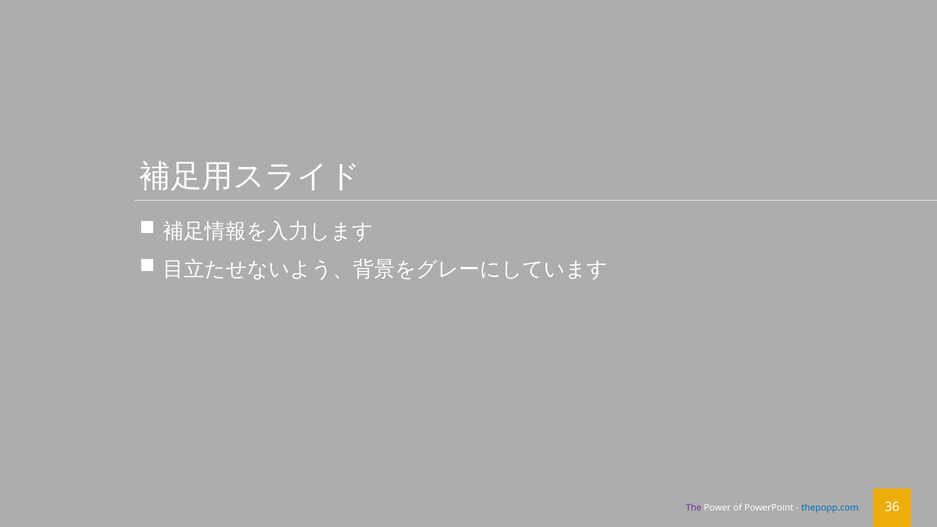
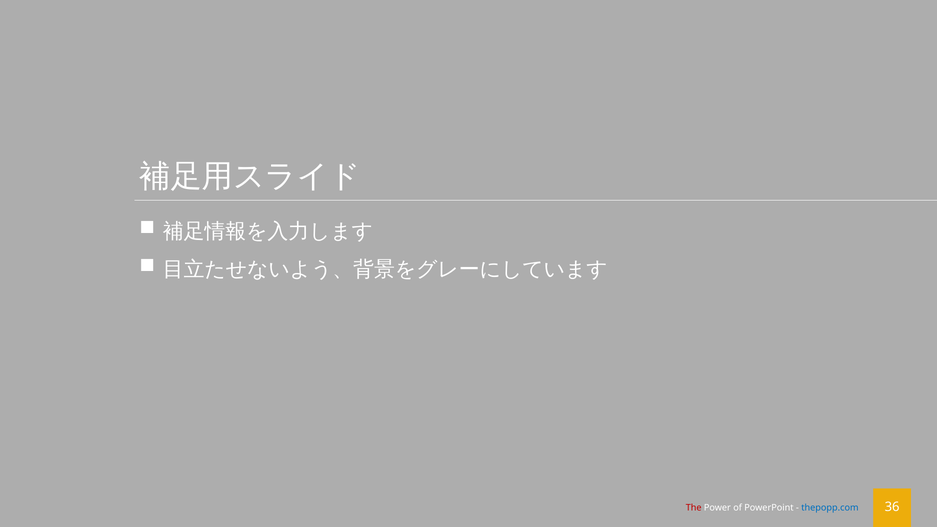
The colour: purple -> red (694, 508)
